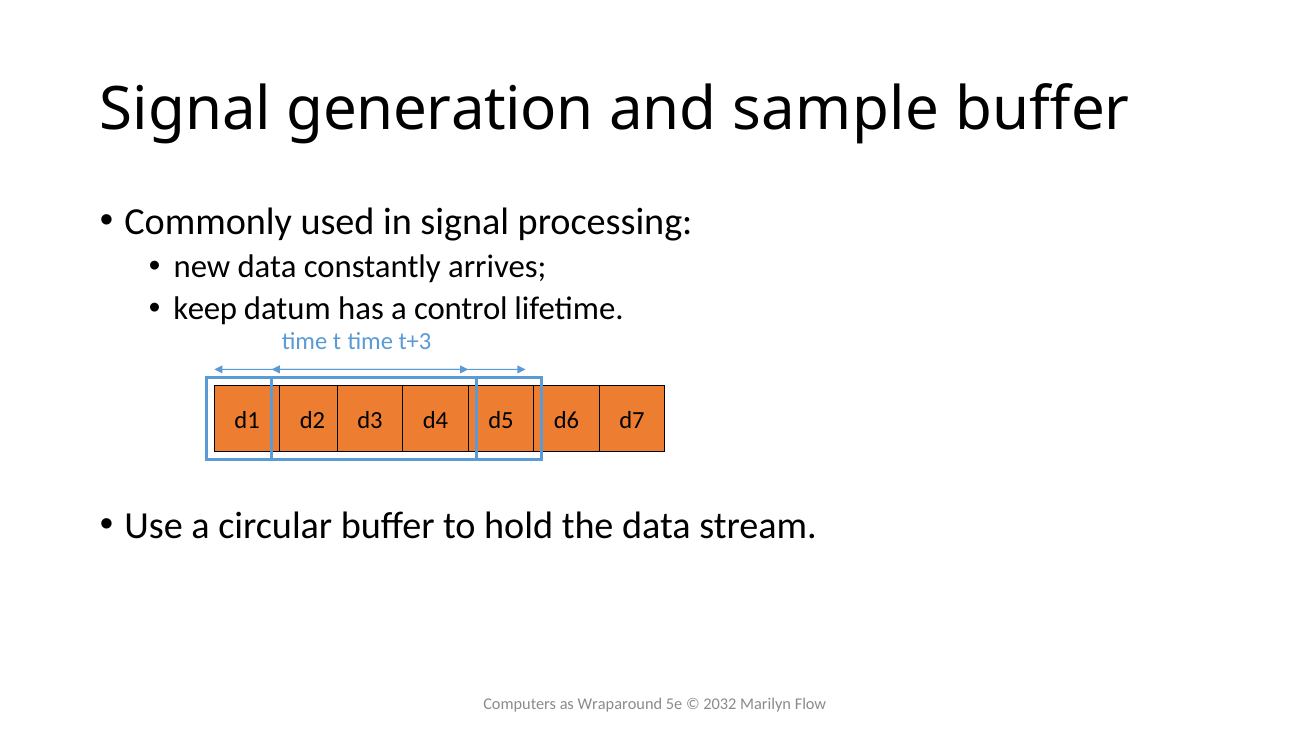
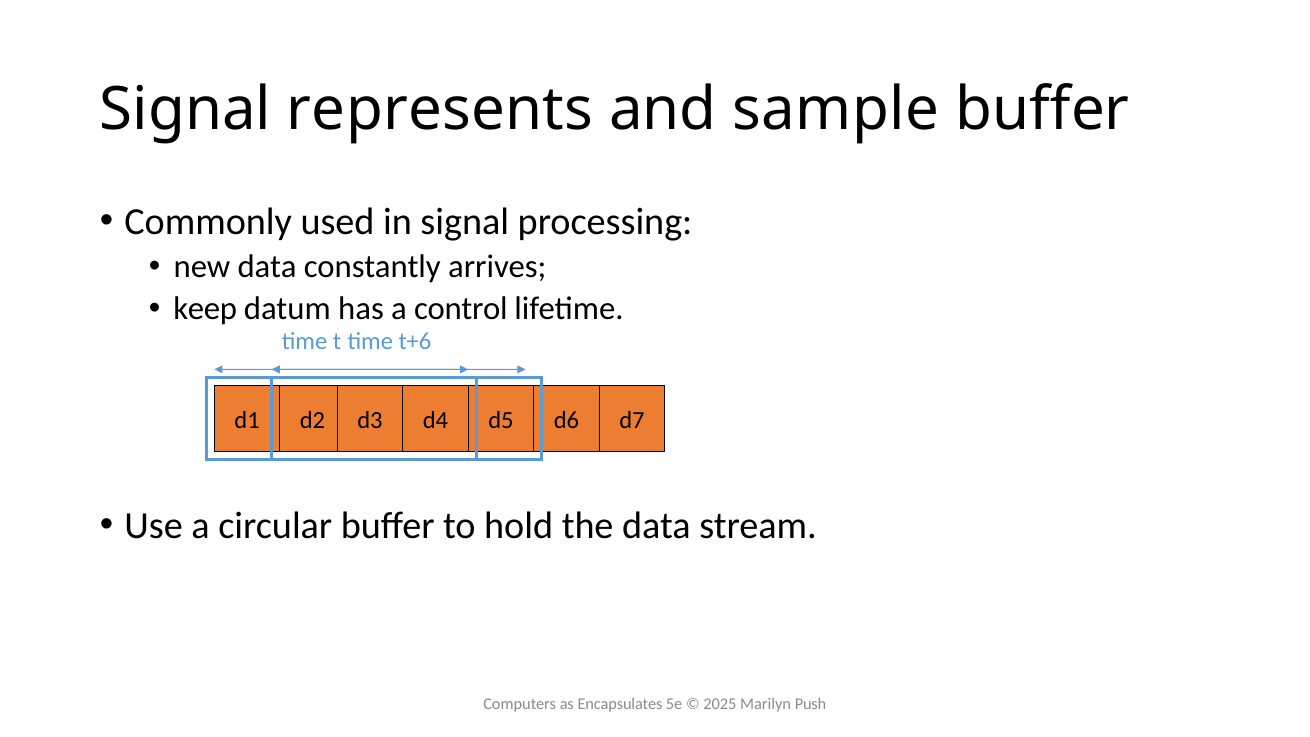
generation: generation -> represents (440, 110)
t+3: t+3 -> t+6 (415, 341)
Wraparound: Wraparound -> Encapsulates (620, 704)
2032: 2032 -> 2025 (720, 704)
Flow: Flow -> Push (811, 704)
